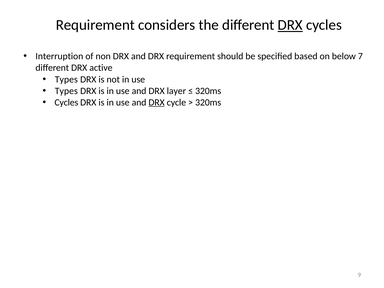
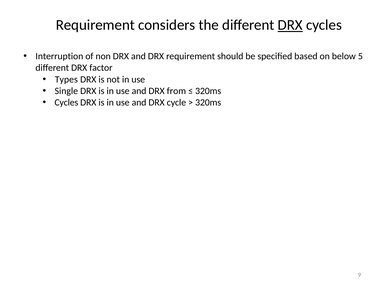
7: 7 -> 5 (360, 56)
active: active -> factor (101, 68)
Types: Types -> Single (66, 91)
layer: layer -> from (176, 91)
DRX underline: present -> none (157, 102)
